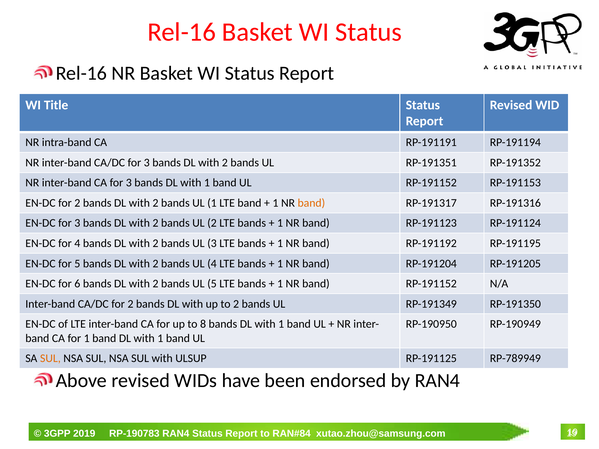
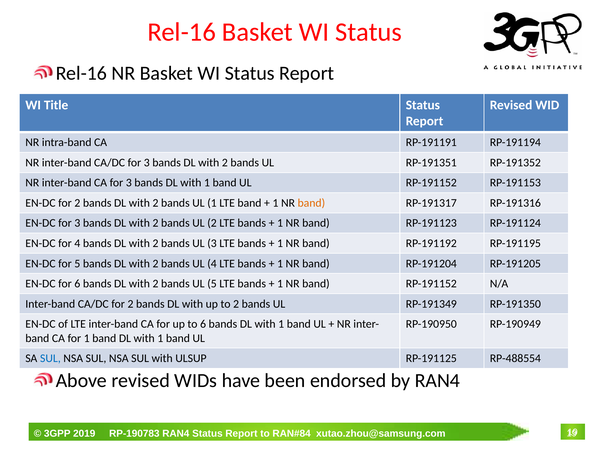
to 8: 8 -> 6 (203, 324)
SUL colour: orange -> blue (50, 359)
RP-789949: RP-789949 -> RP-488554 (515, 359)
